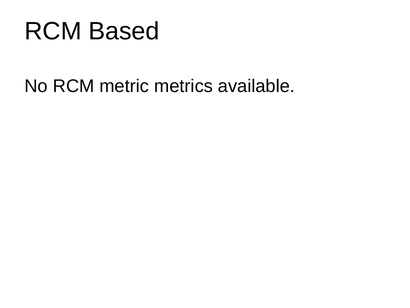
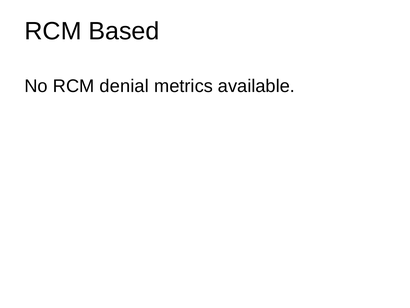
metric: metric -> denial (124, 86)
